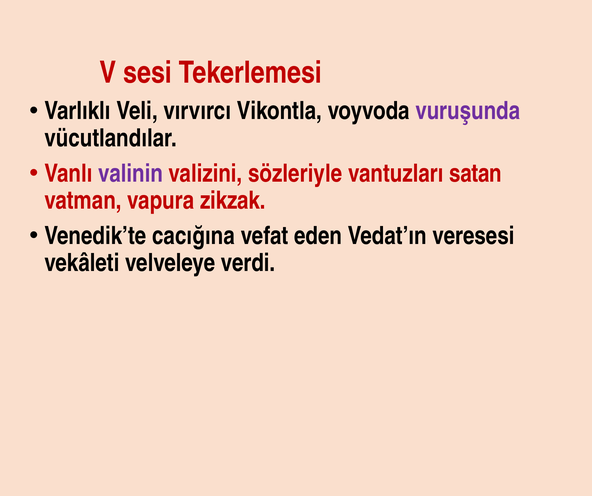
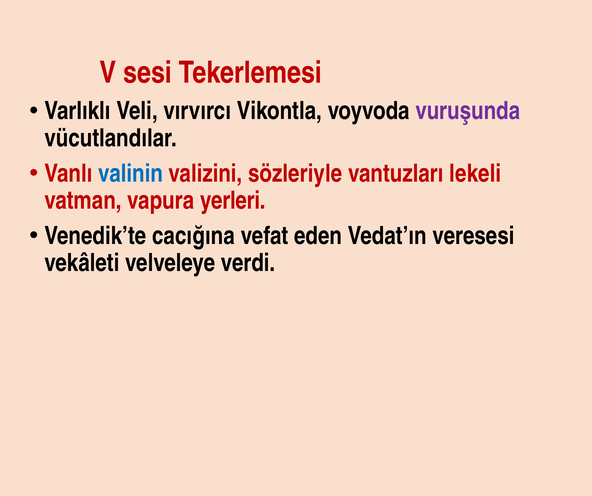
valinin colour: purple -> blue (131, 173)
satan: satan -> lekeli (475, 173)
zikzak: zikzak -> yerleri (233, 200)
